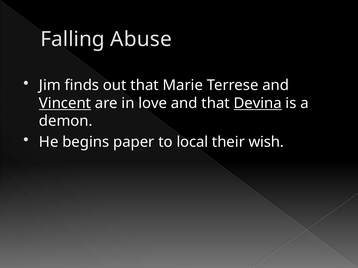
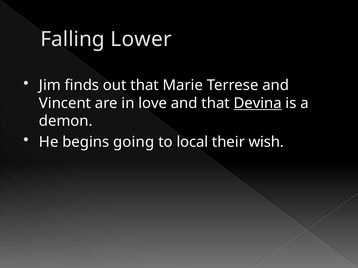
Abuse: Abuse -> Lower (141, 39)
Vincent underline: present -> none (65, 103)
paper: paper -> going (134, 142)
